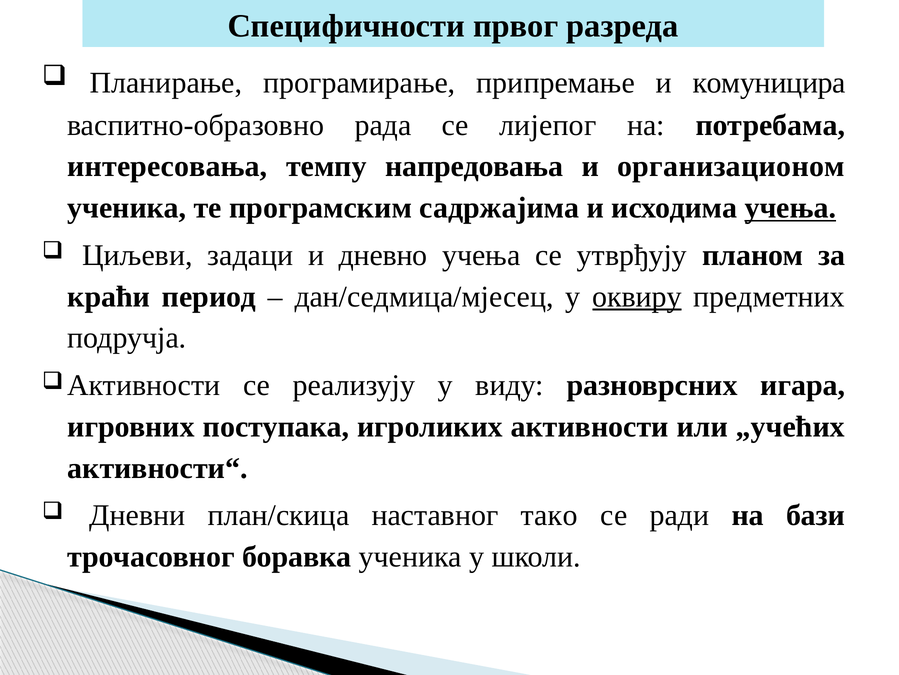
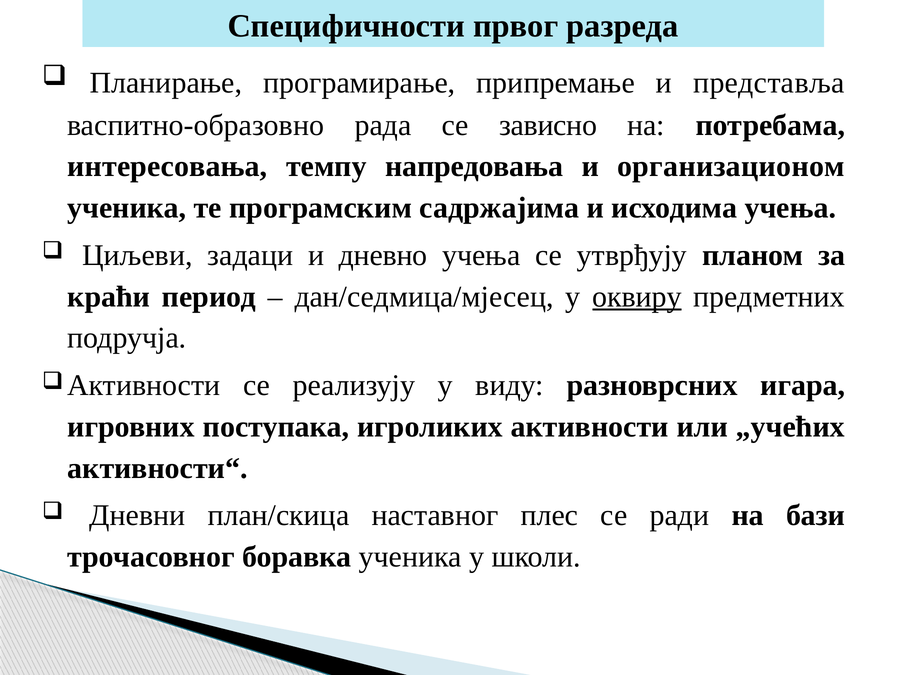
комуницира: комуницира -> представља (769, 83)
лијепог: лијепог -> зависно (548, 125)
учења underline: present -> none (790, 208)
тако: тако -> плес (549, 515)
